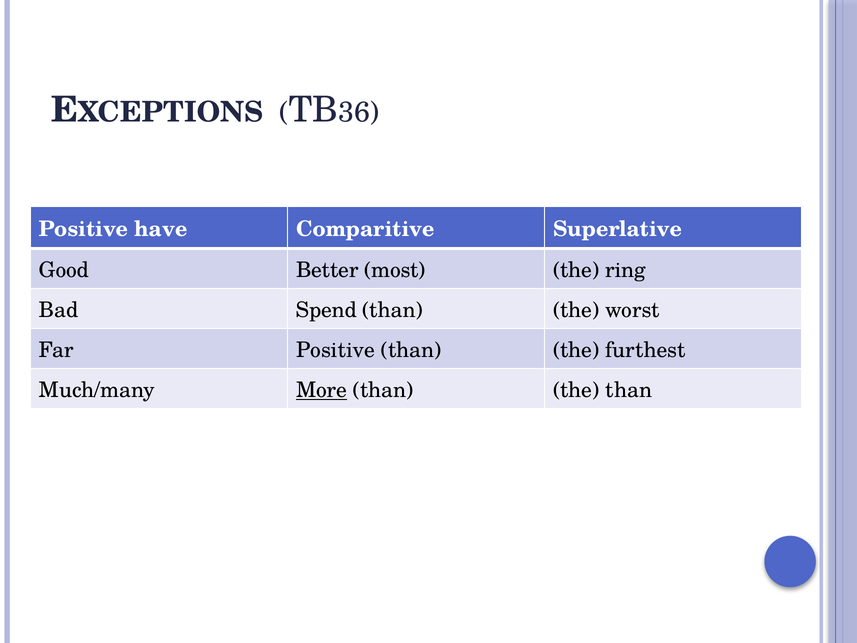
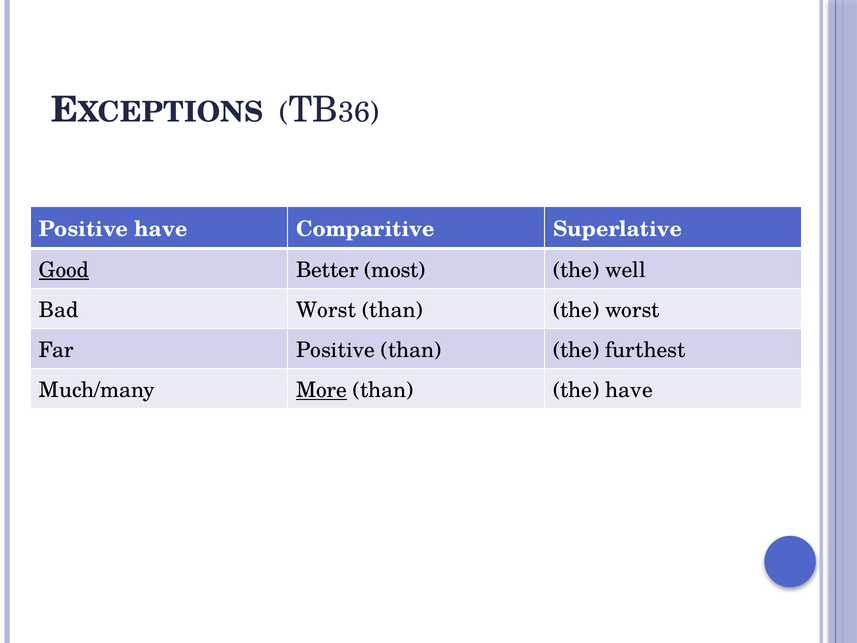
Good underline: none -> present (64, 270)
ring: ring -> well (626, 270)
Bad Spend: Spend -> Worst (326, 310)
the than: than -> have (629, 390)
